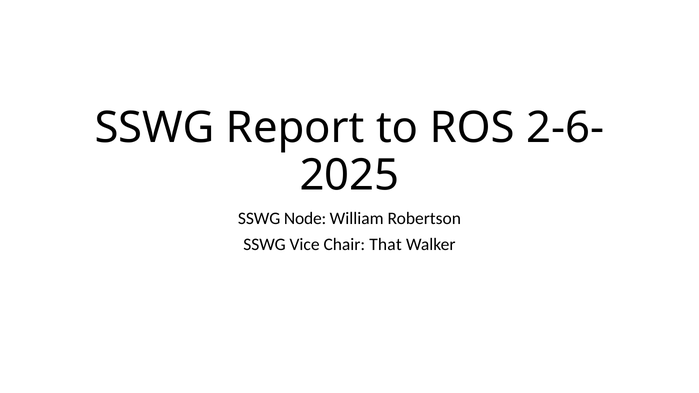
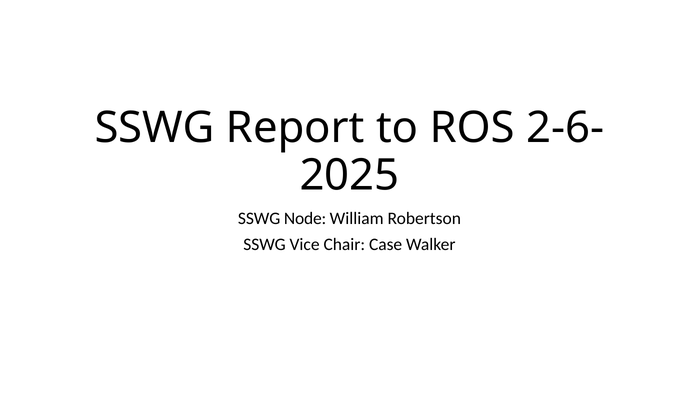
That: That -> Case (386, 245)
